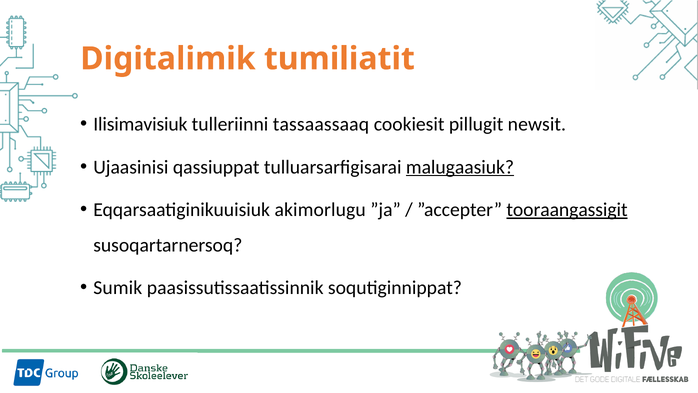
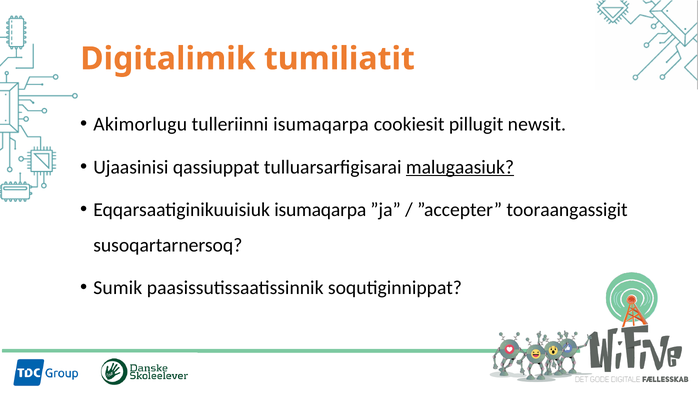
Ilisimavisiuk: Ilisimavisiuk -> Akimorlugu (140, 124)
tulleriinni tassaassaaq: tassaassaaq -> isumaqarpa (321, 124)
Eqqarsaatiginikuuisiuk akimorlugu: akimorlugu -> isumaqarpa (320, 210)
tooraangassigit underline: present -> none (567, 210)
